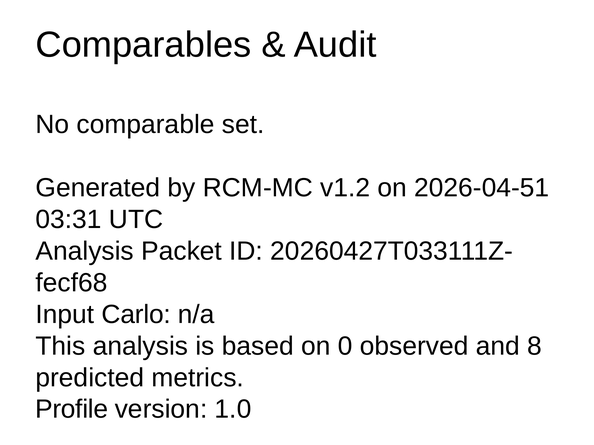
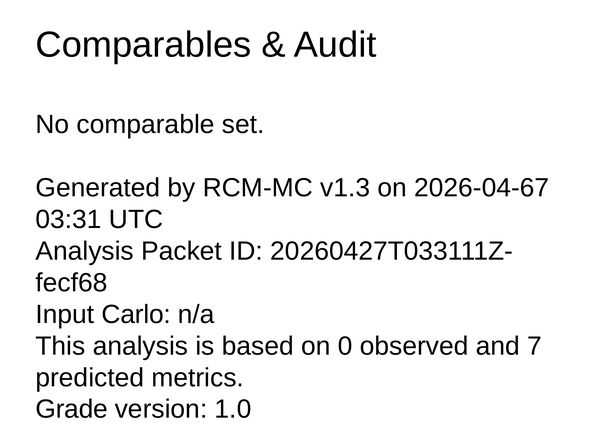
v1.2: v1.2 -> v1.3 (345, 188)
2026-04-51: 2026-04-51 -> 2026-04-67 (482, 188)
8: 8 -> 7 (535, 346)
Profile: Profile -> Grade (72, 410)
